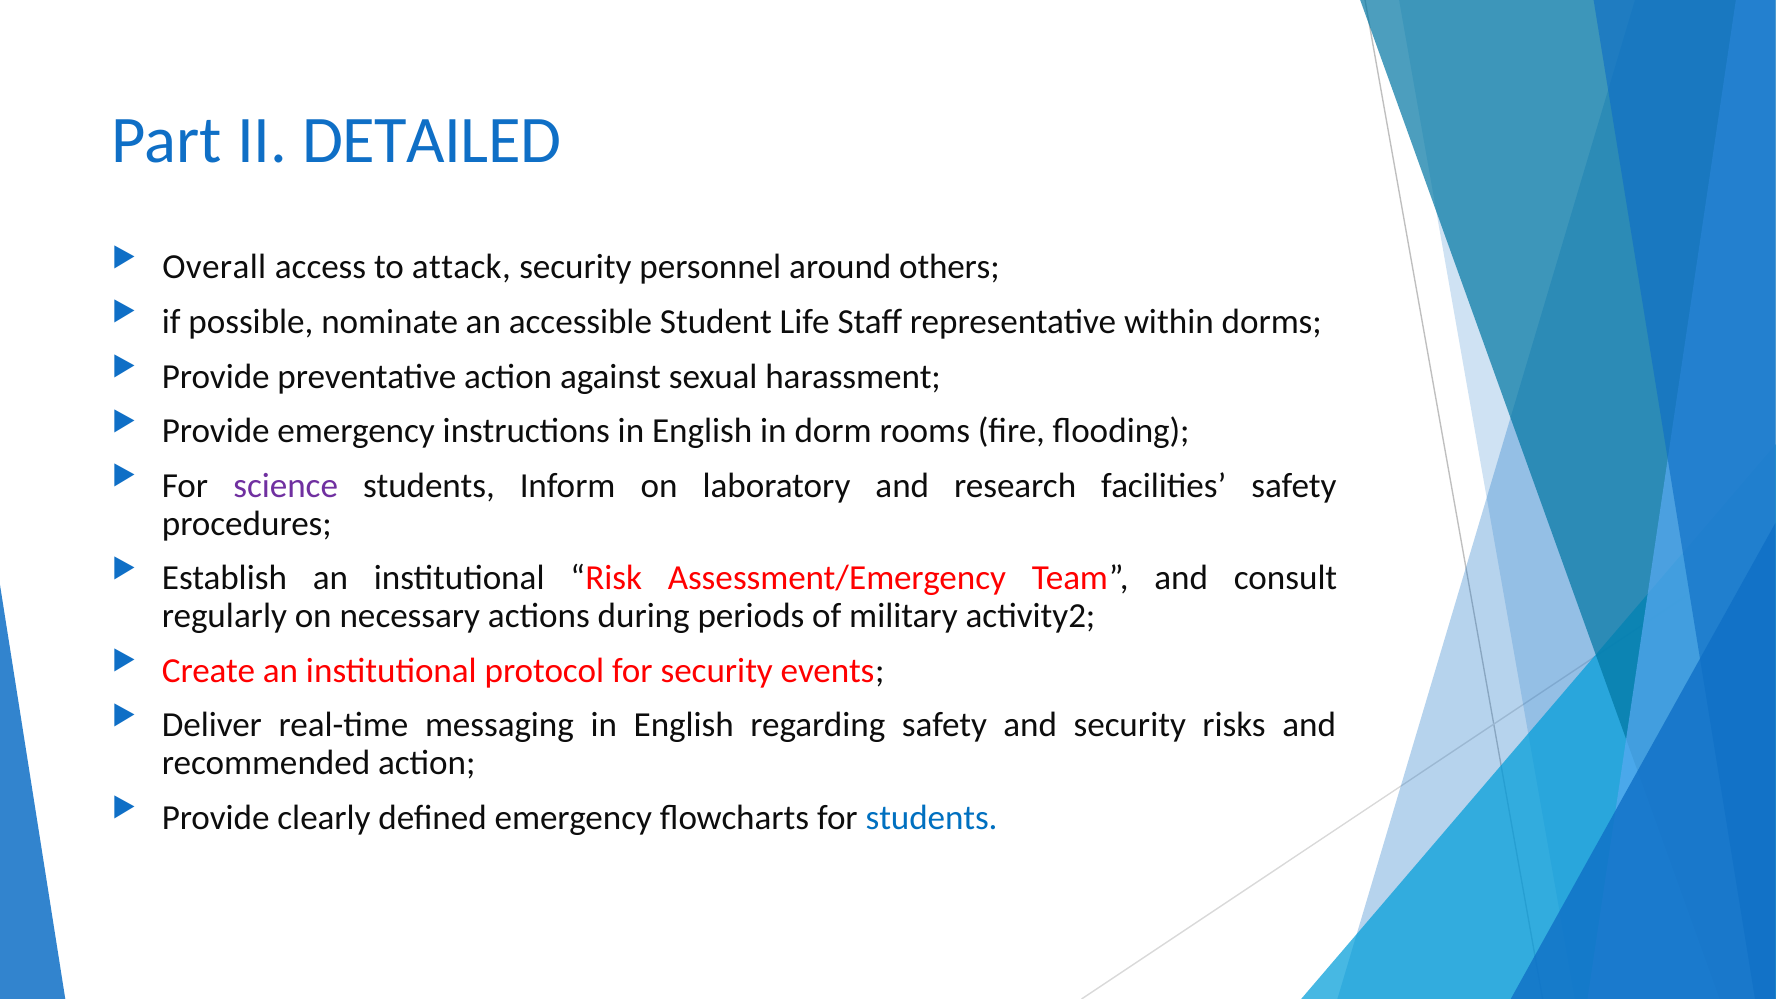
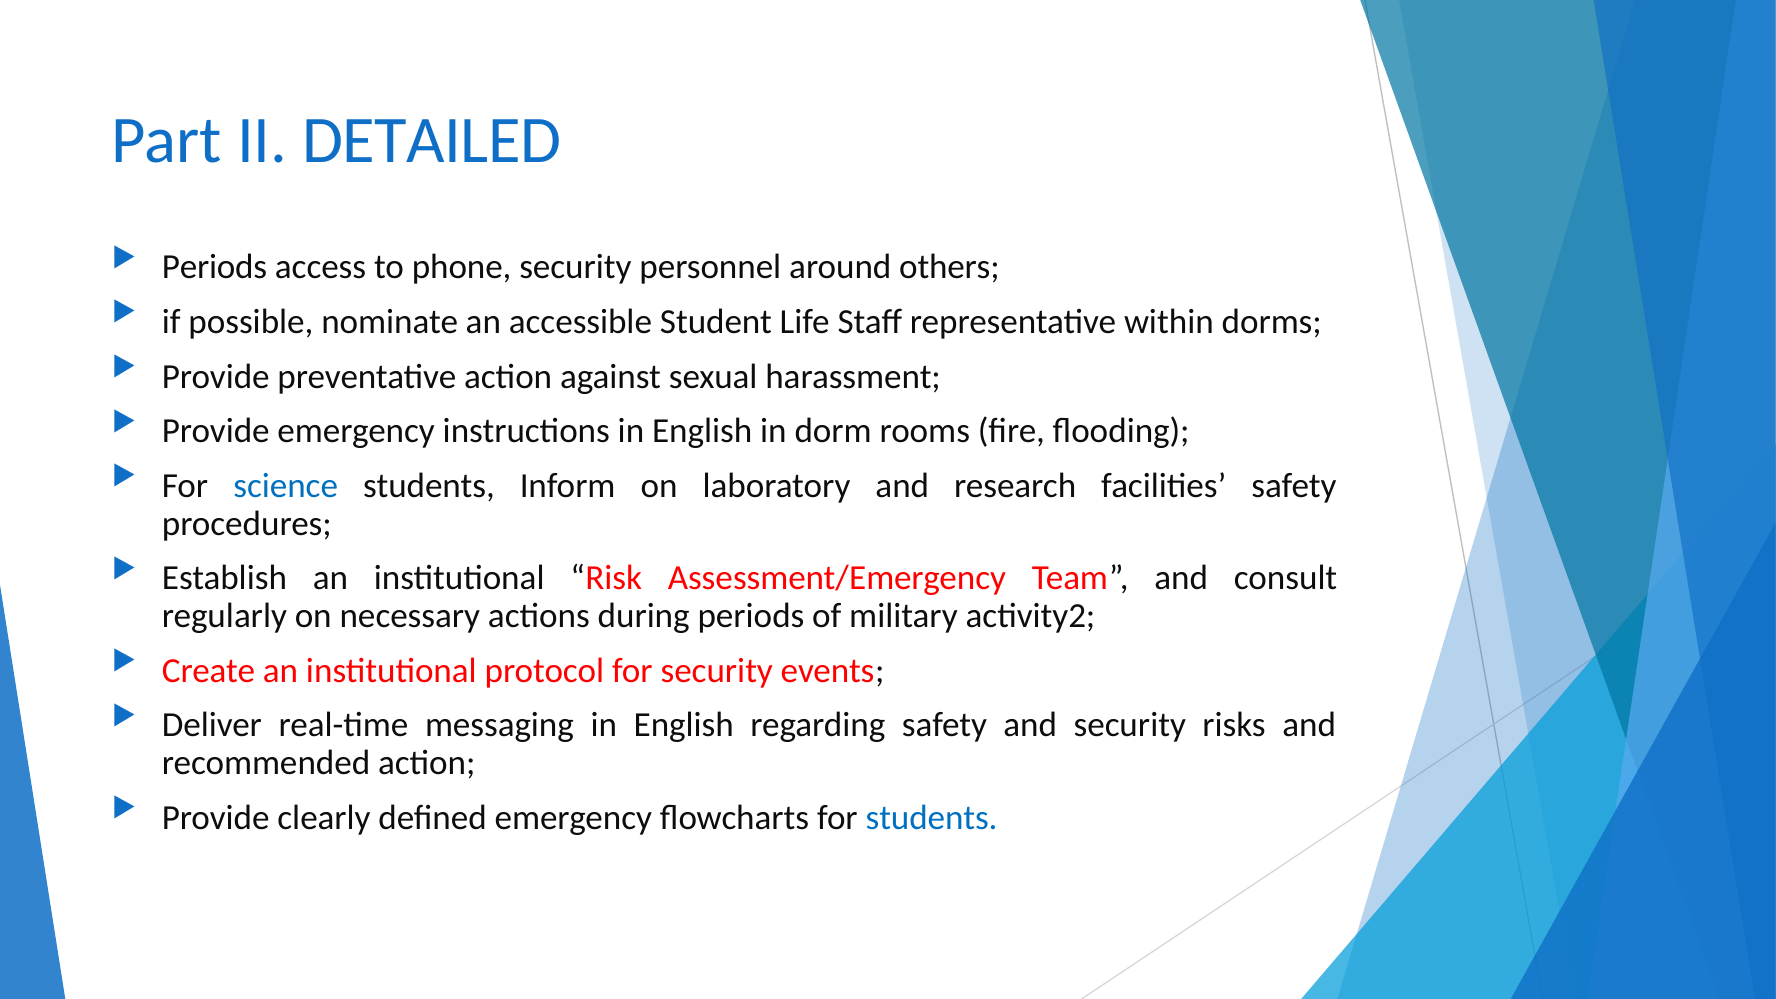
Overall: Overall -> Periods (215, 267)
attack: attack -> phone (462, 267)
science colour: purple -> blue (286, 486)
